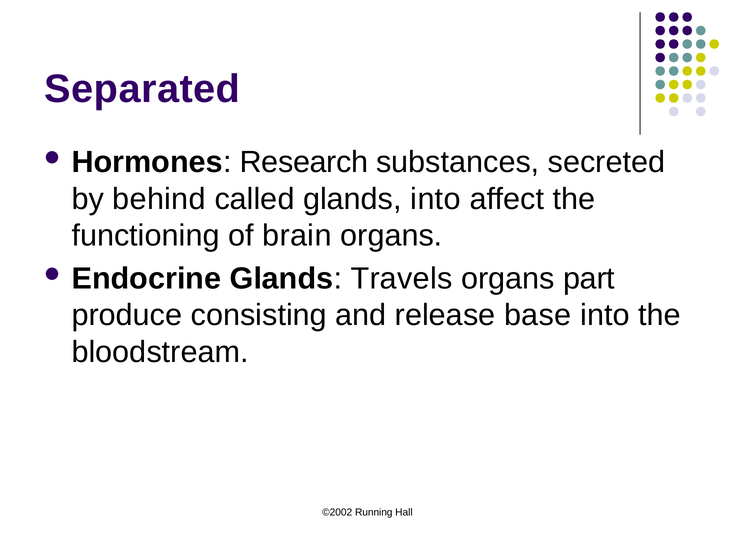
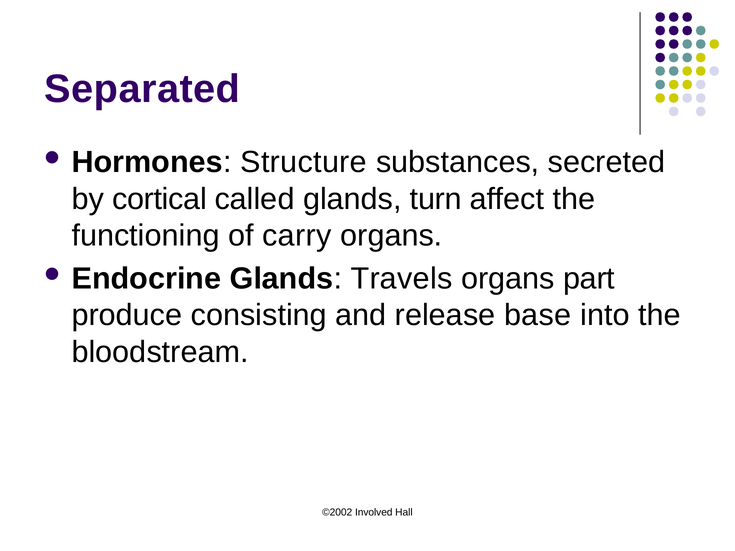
Research: Research -> Structure (304, 162)
behind: behind -> cortical (159, 199)
glands into: into -> turn (436, 199)
brain: brain -> carry (297, 236)
Running: Running -> Involved (374, 513)
